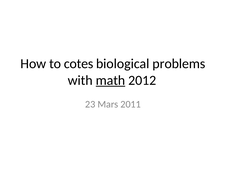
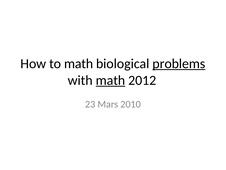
to cotes: cotes -> math (79, 64)
problems underline: none -> present (179, 64)
2011: 2011 -> 2010 (131, 104)
